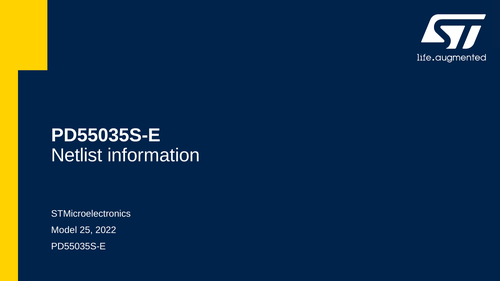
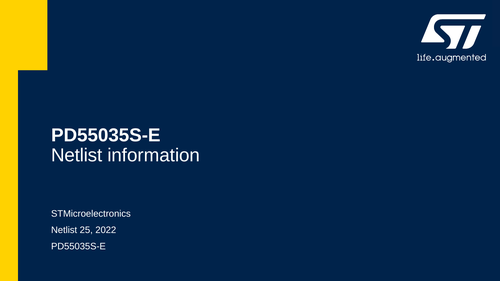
Model: Model -> Netlist (64, 230)
